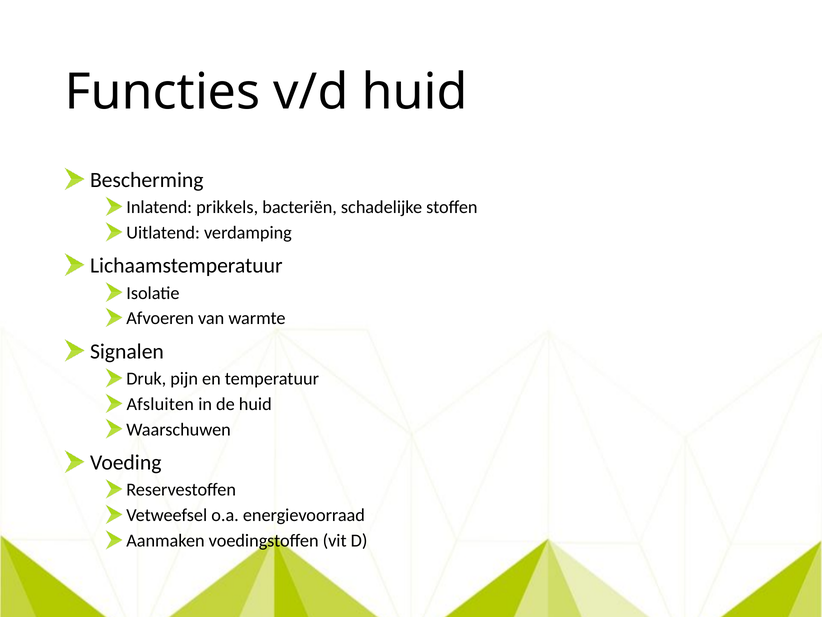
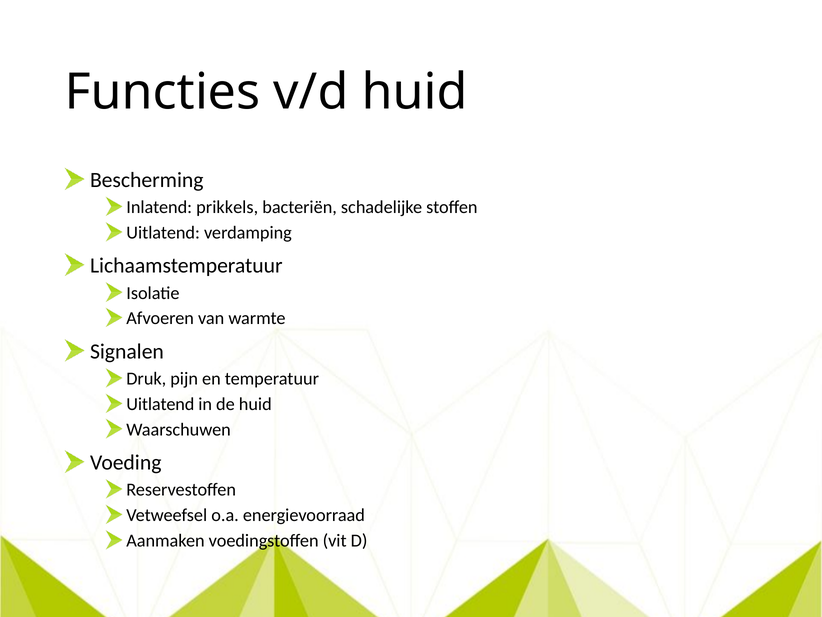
Afsluiten: Afsluiten -> Uitlatend (160, 404)
